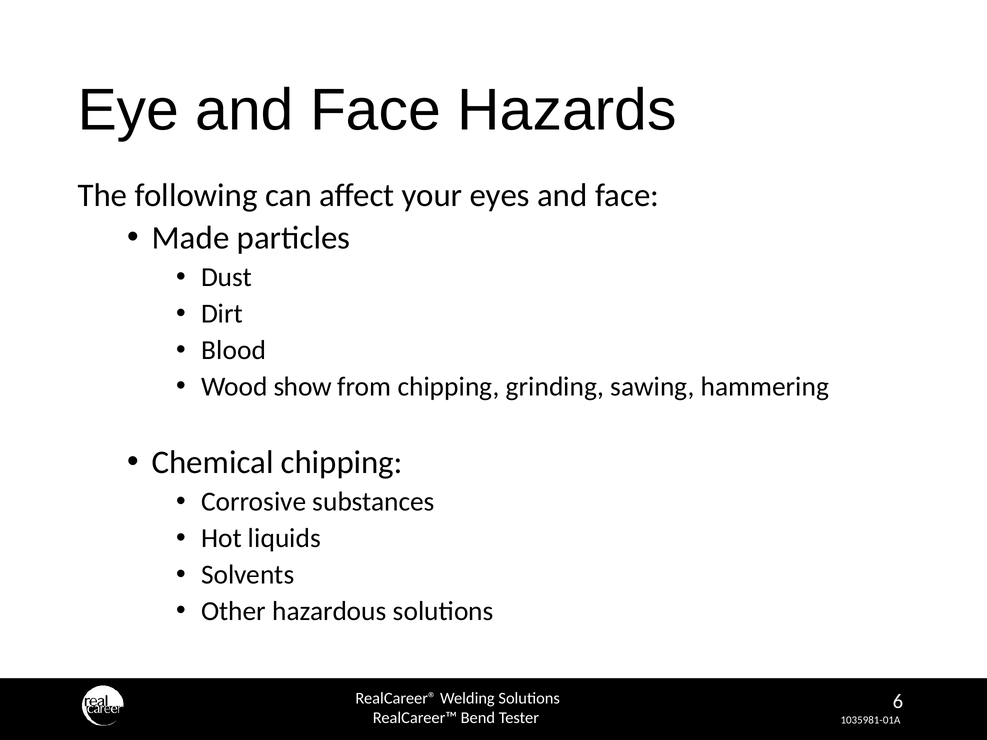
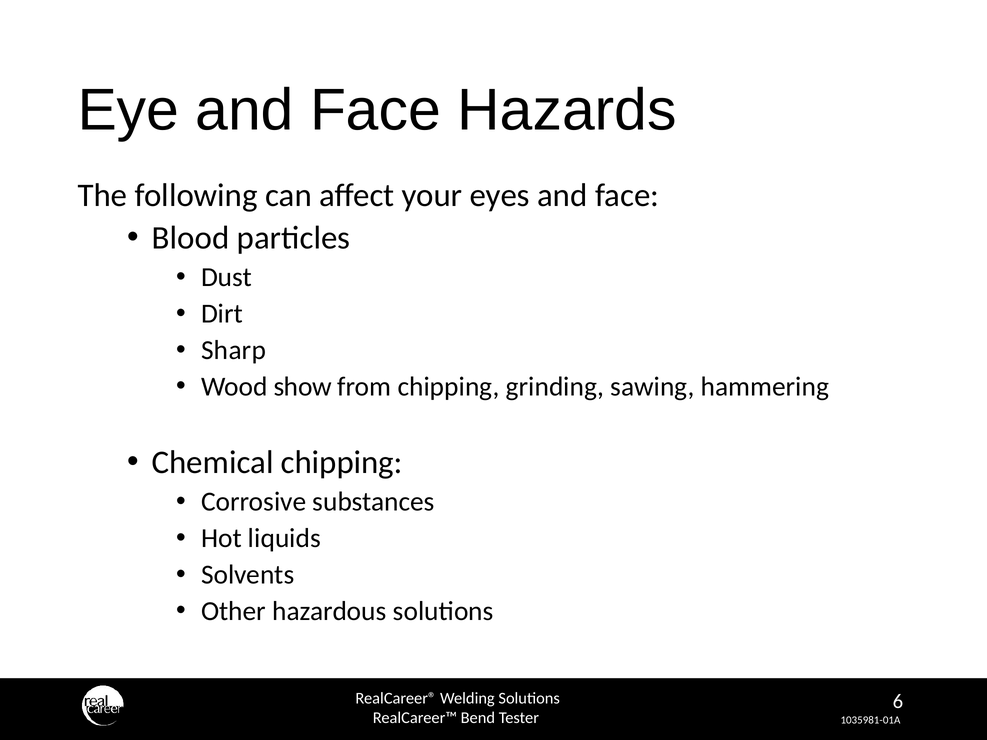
Made: Made -> Blood (191, 238)
Blood: Blood -> Sharp (234, 350)
